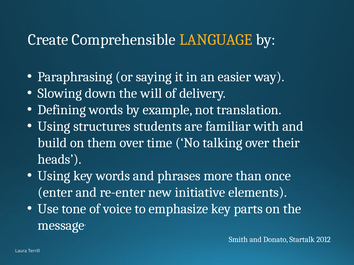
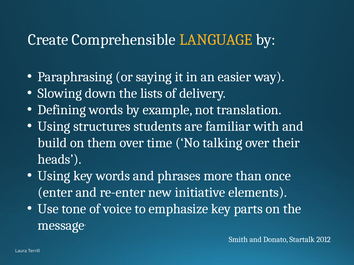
will: will -> lists (151, 93)
